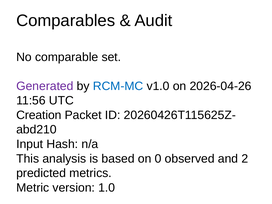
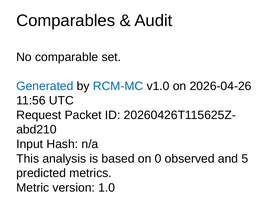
Generated colour: purple -> blue (45, 86)
Creation: Creation -> Request (39, 115)
2: 2 -> 5 (245, 159)
